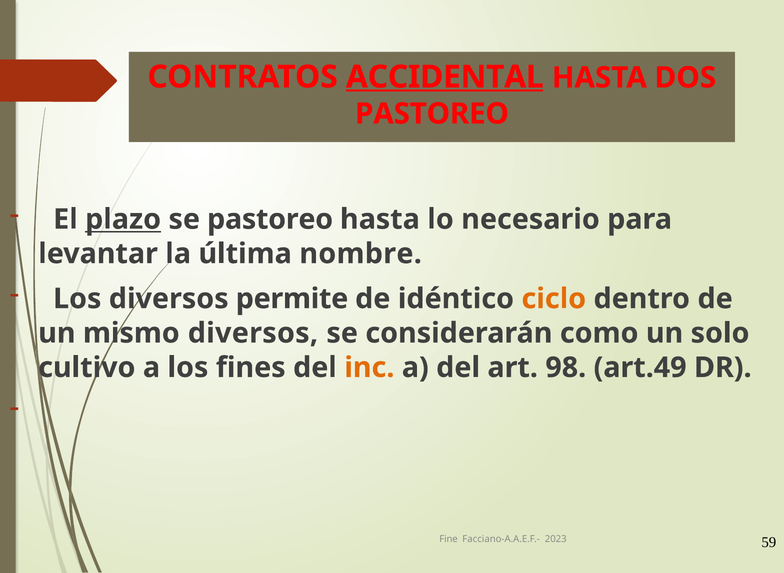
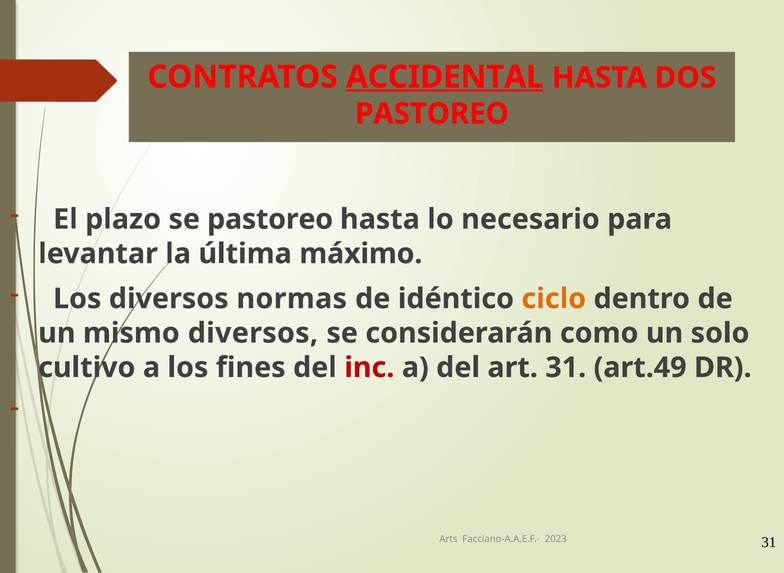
plazo underline: present -> none (123, 220)
nombre: nombre -> máximo (361, 254)
permite: permite -> normas (292, 299)
inc colour: orange -> red (369, 368)
art 98: 98 -> 31 (566, 368)
Fine: Fine -> Arts (448, 540)
2023 59: 59 -> 31 (769, 543)
